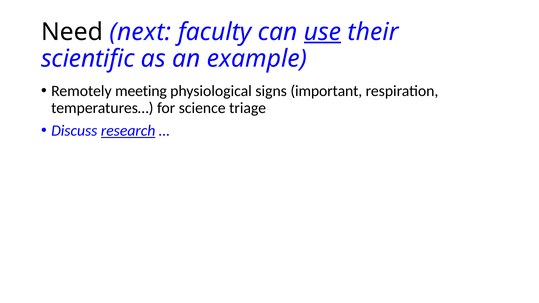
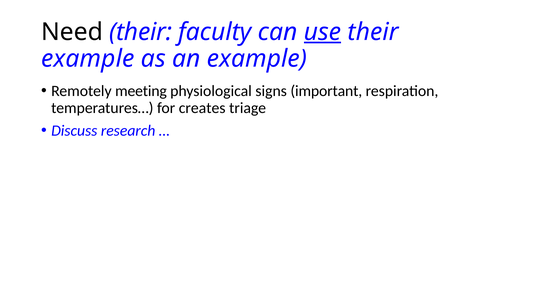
Need next: next -> their (141, 32)
scientific: scientific -> example (88, 59)
science: science -> creates (202, 108)
research underline: present -> none (128, 131)
